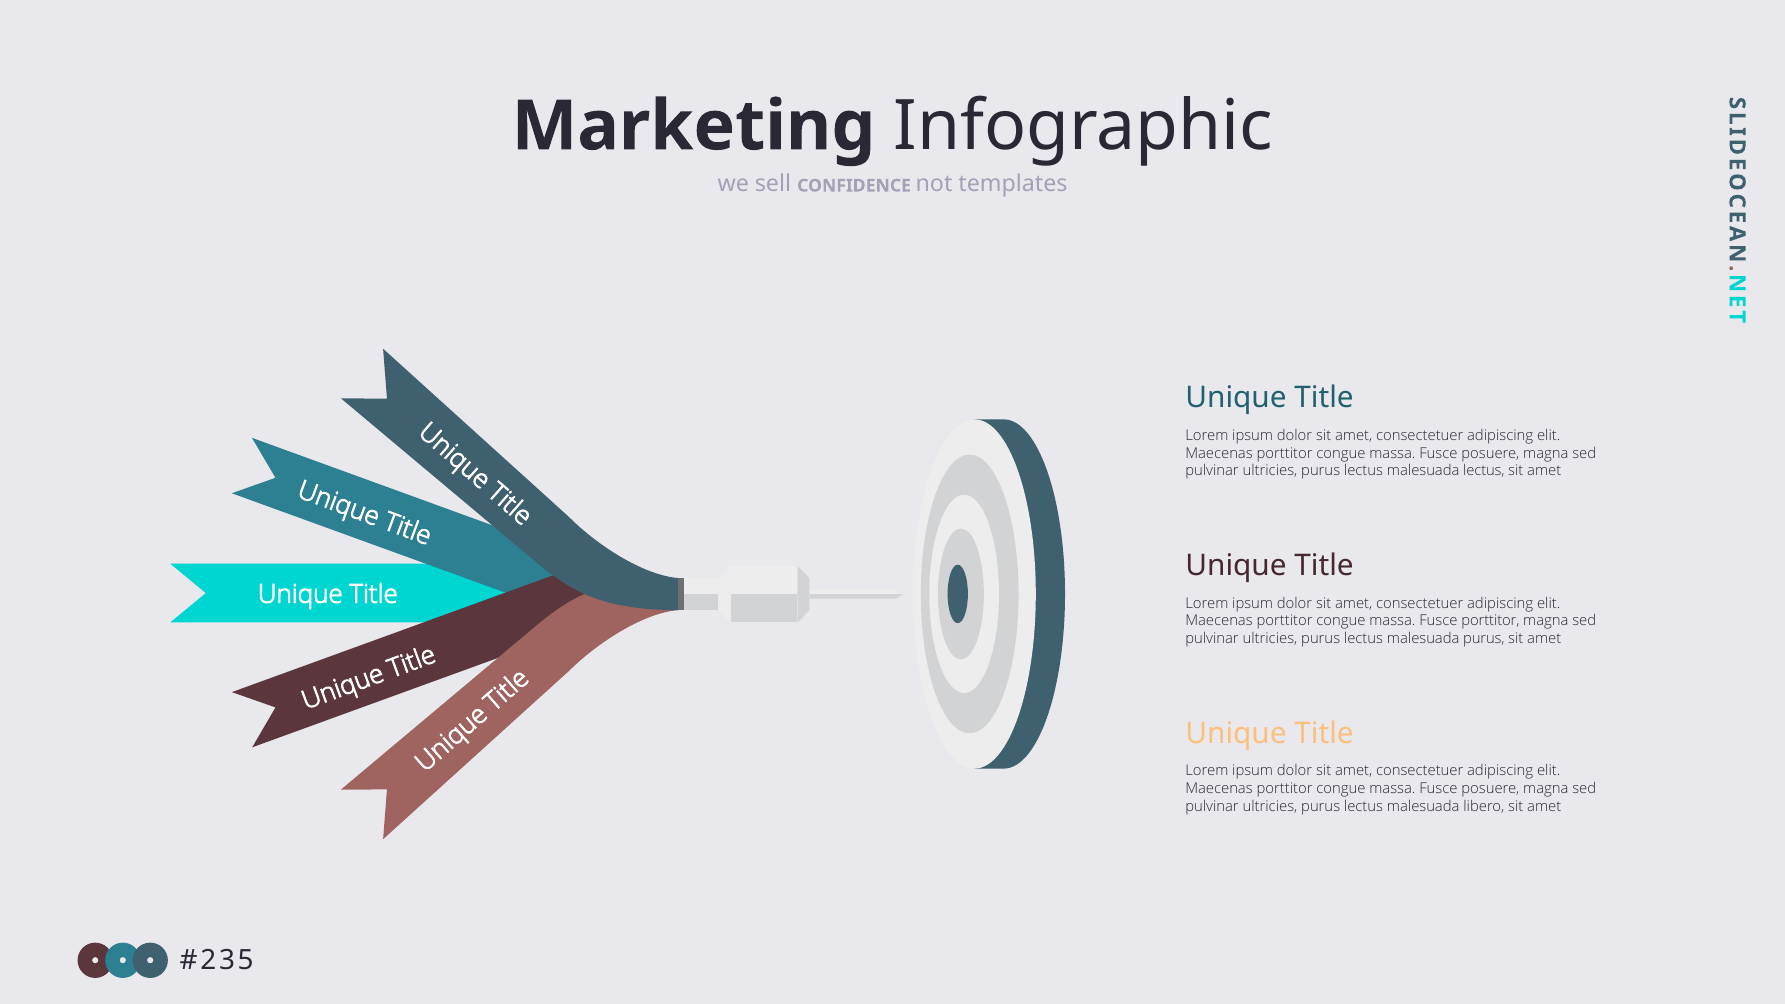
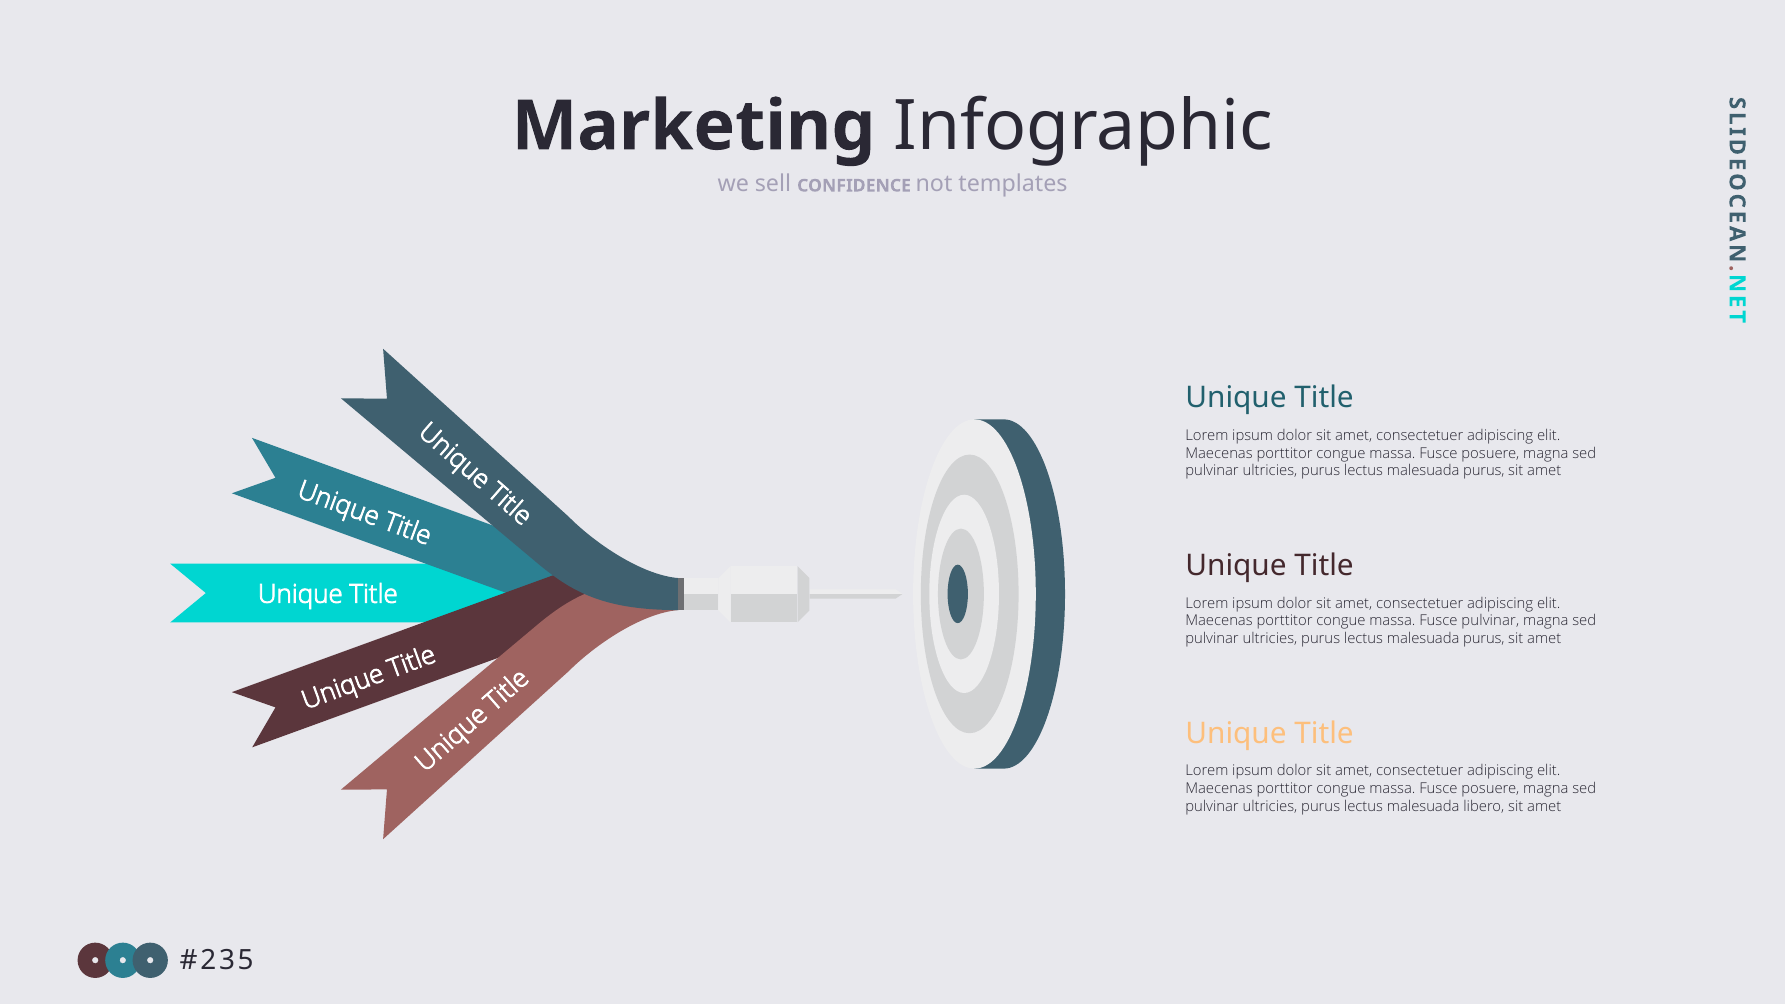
lectus: lectus -> purus (1484, 471)
Fusce porttitor: porttitor -> pulvinar (1490, 621)
